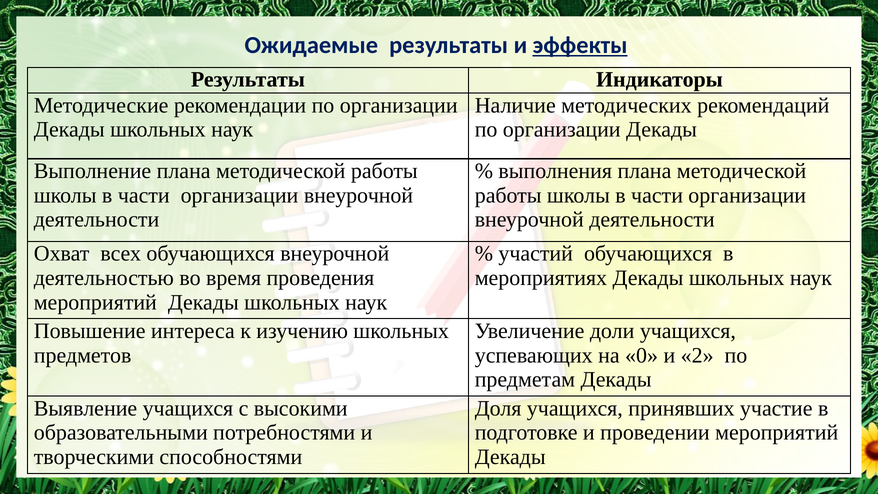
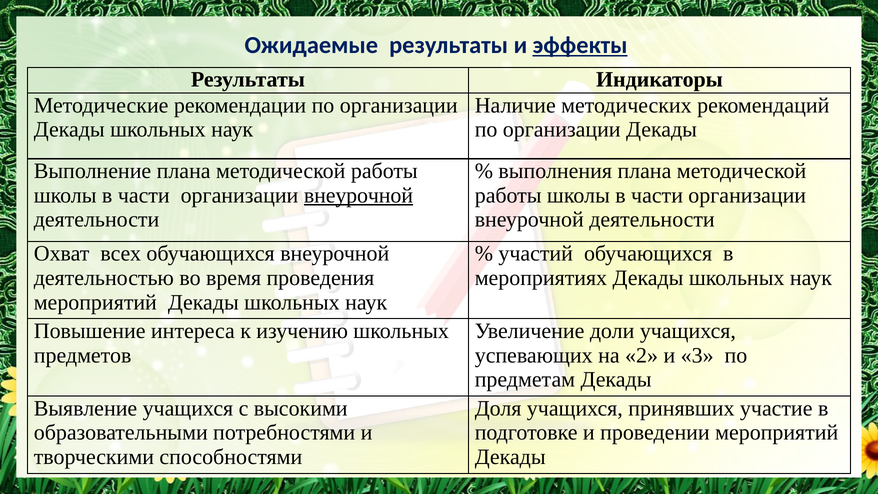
внеурочной underline: none -> present (358, 195)
0: 0 -> 2 (642, 355)
2: 2 -> 3 (697, 355)
